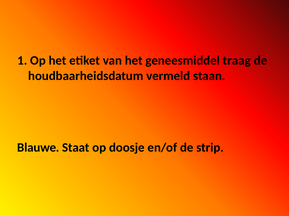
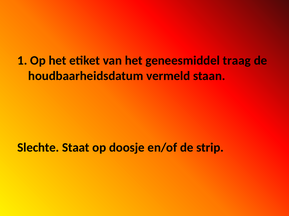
Blauwe: Blauwe -> Slechte (38, 148)
